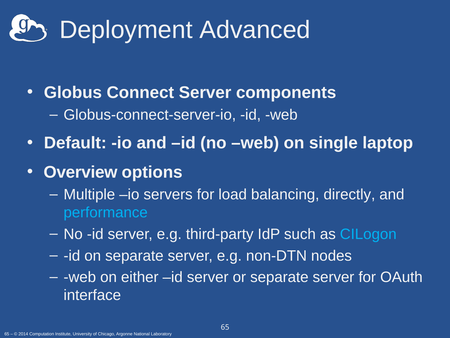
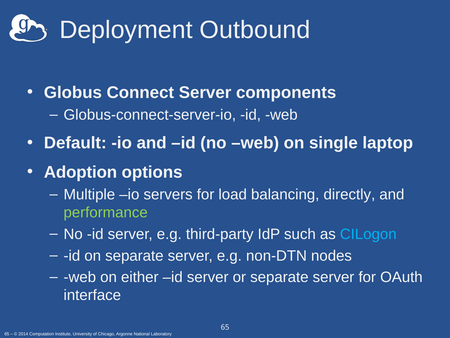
Advanced: Advanced -> Outbound (255, 30)
Overview: Overview -> Adoption (80, 172)
performance colour: light blue -> light green (106, 212)
